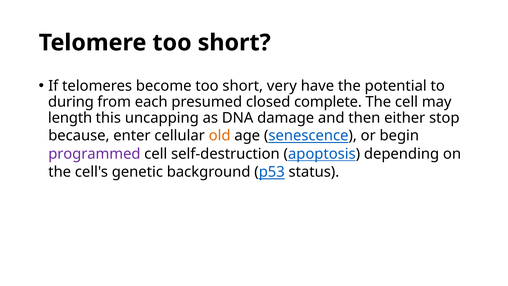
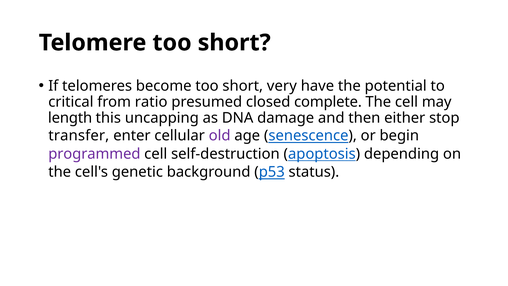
during: during -> critical (71, 102)
each: each -> ratio (151, 102)
because: because -> transfer (79, 136)
old colour: orange -> purple (220, 136)
